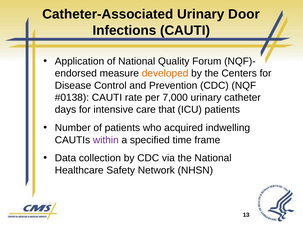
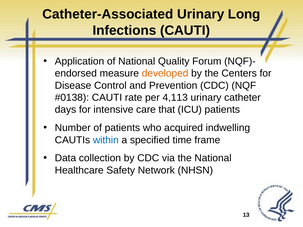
Door: Door -> Long (244, 14)
7,000: 7,000 -> 4,113 (175, 98)
within colour: purple -> blue (106, 140)
